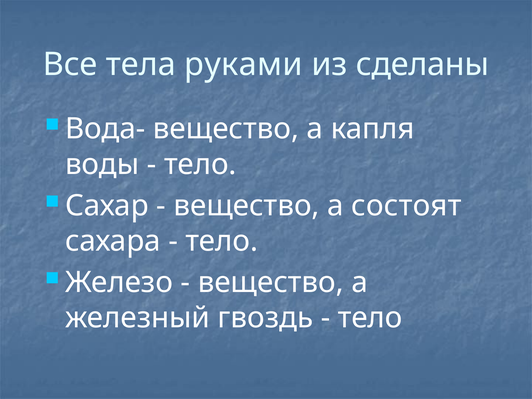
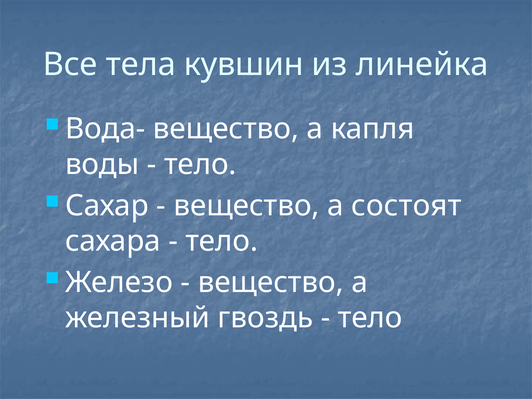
руками: руками -> кувшин (244, 64)
сделаны: сделаны -> линейка (422, 64)
